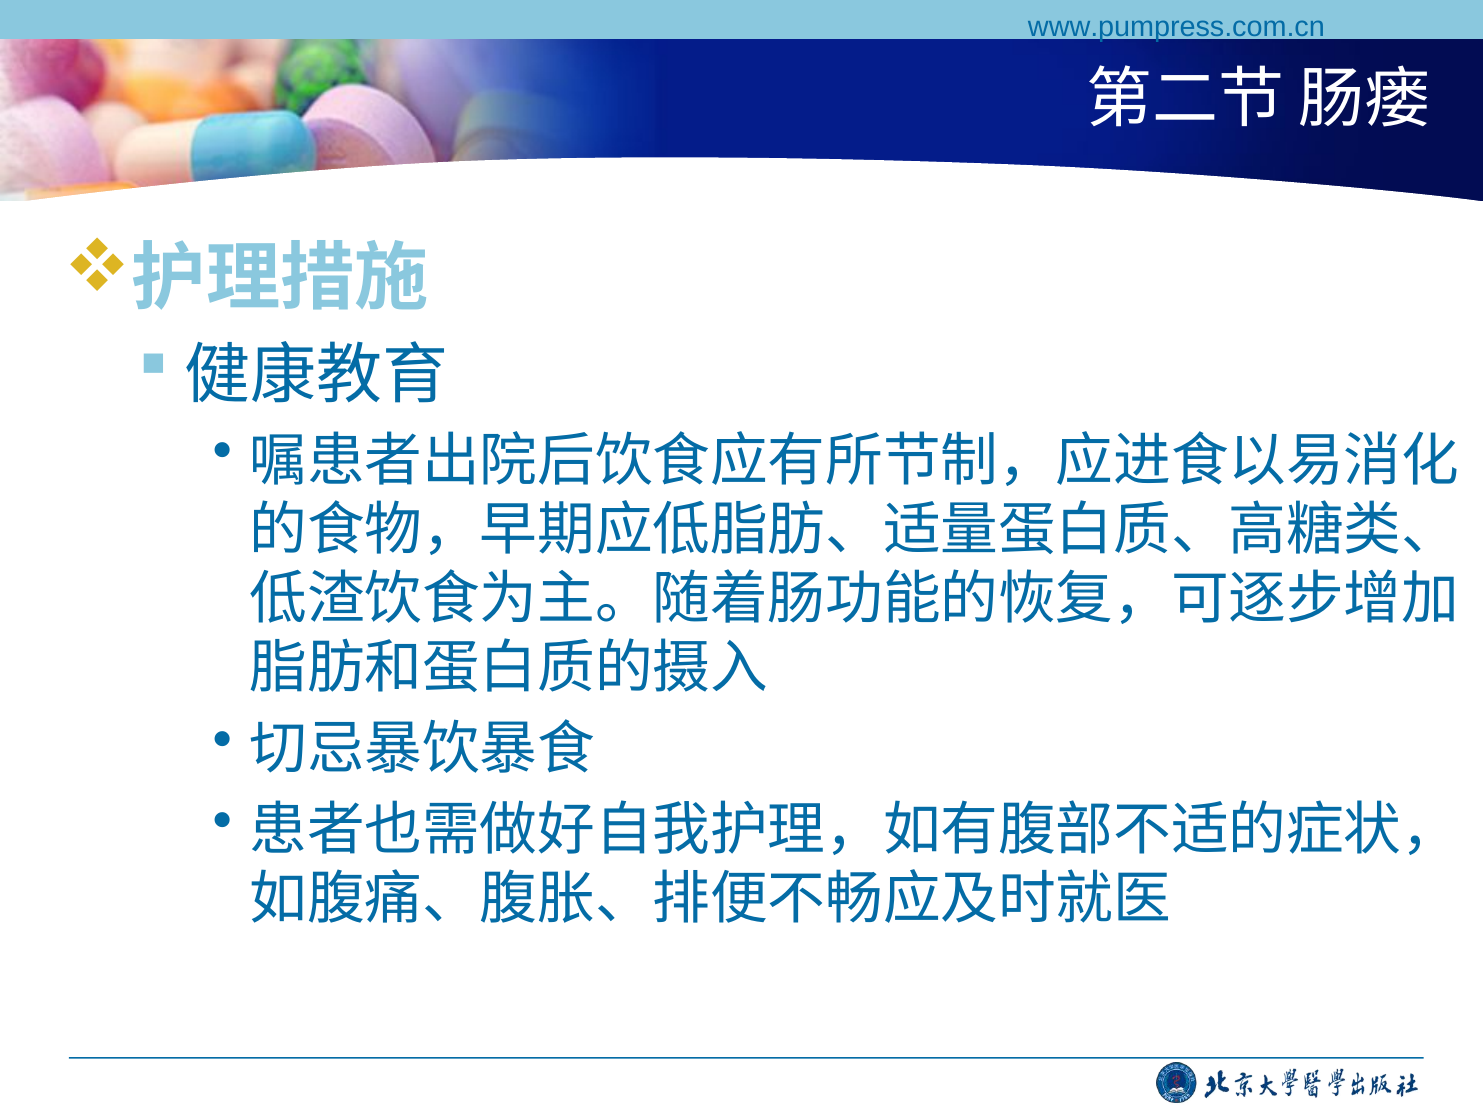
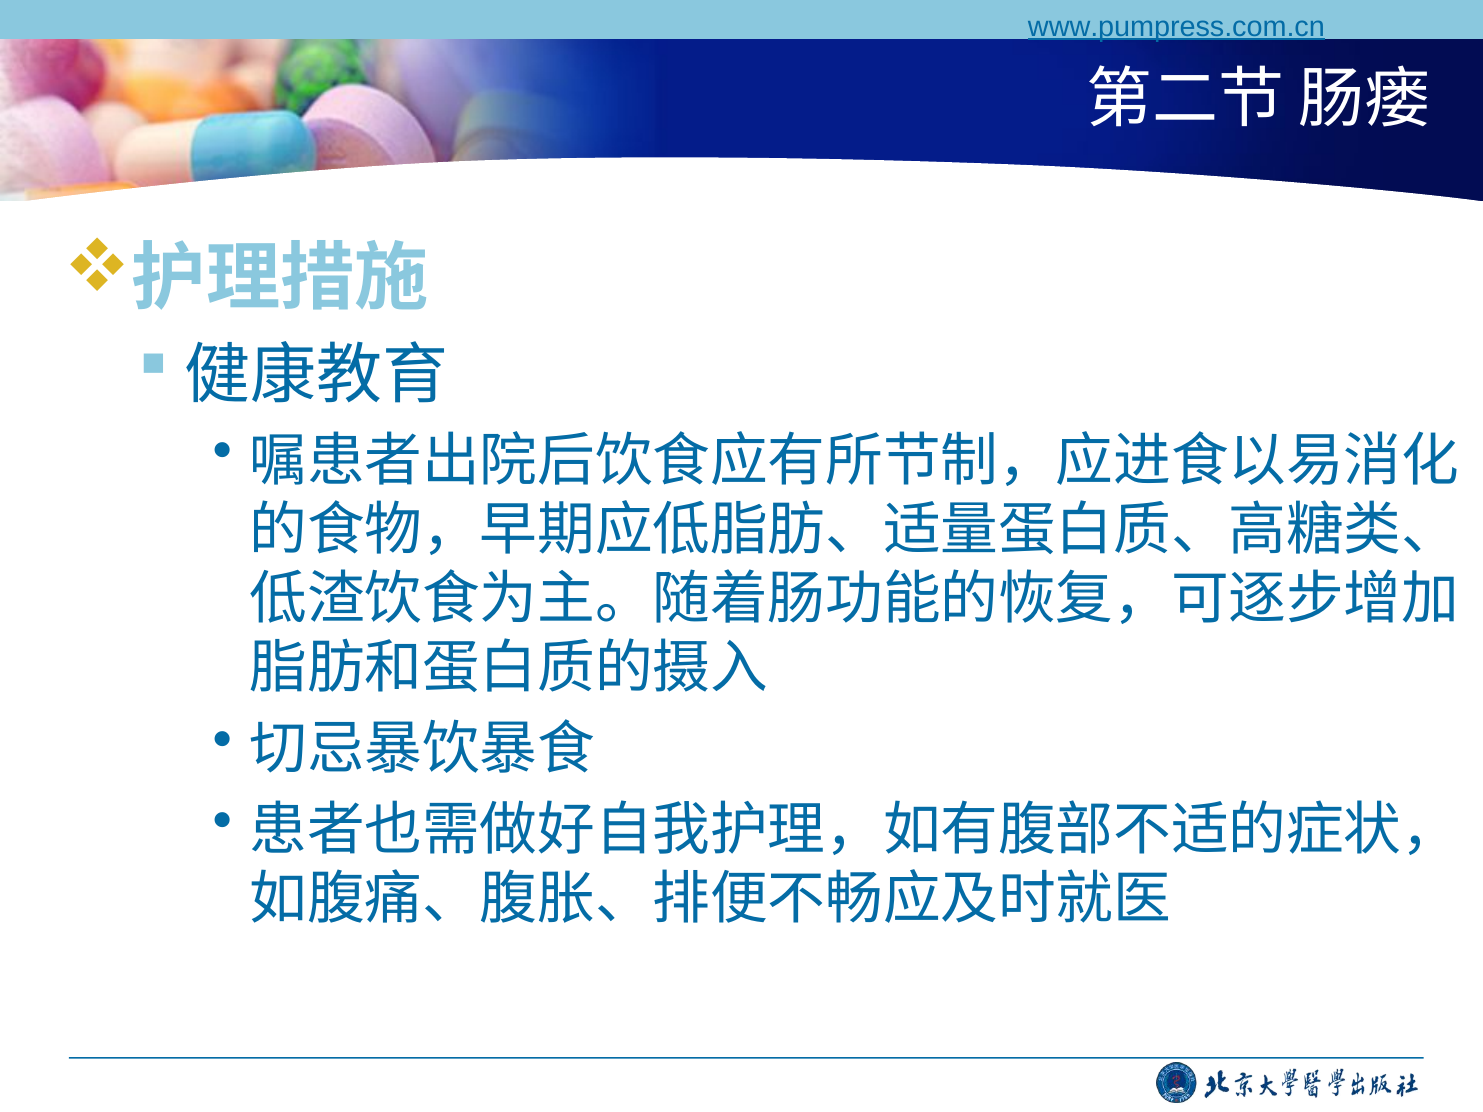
www.pumpress.com.cn underline: none -> present (1176, 27)
